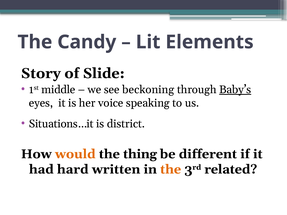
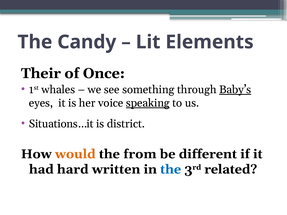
Story: Story -> Their (41, 73)
Slide: Slide -> Once (104, 73)
middle: middle -> whales (58, 90)
beckoning: beckoning -> something (148, 90)
speaking underline: none -> present (148, 103)
thing: thing -> from (140, 154)
the colour: orange -> blue (171, 170)
